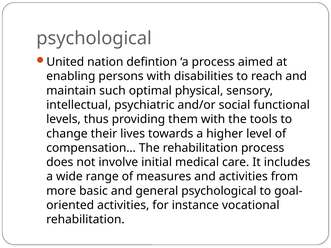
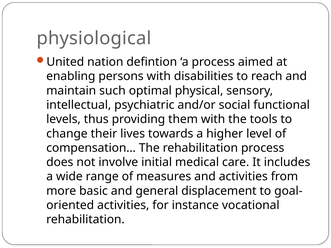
psychological: psychological -> physiological (94, 38)
general psychological: psychological -> displacement (219, 191)
